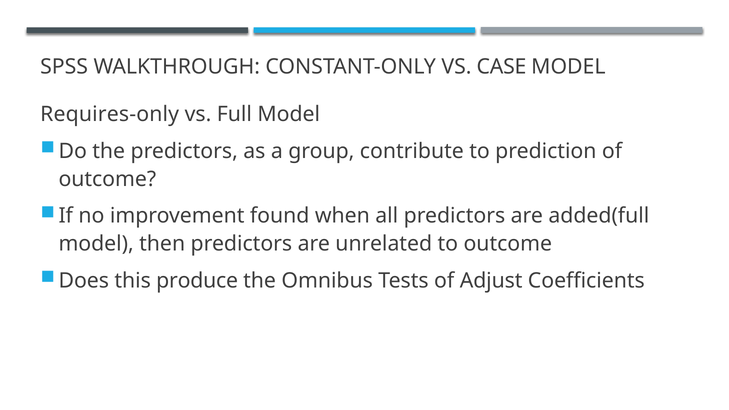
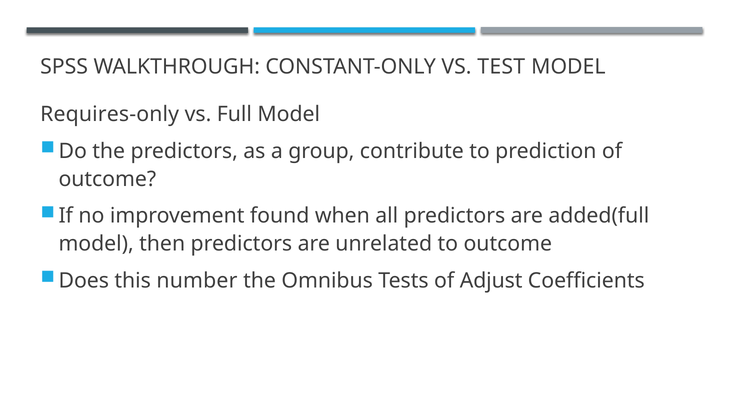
CASE: CASE -> TEST (501, 67)
produce: produce -> number (197, 281)
